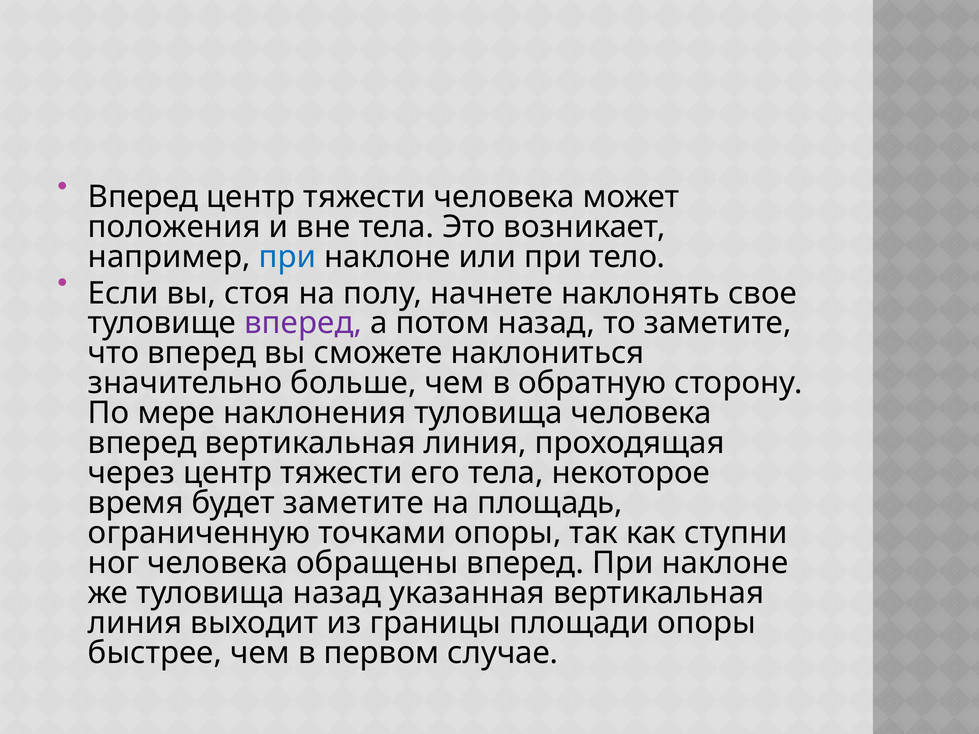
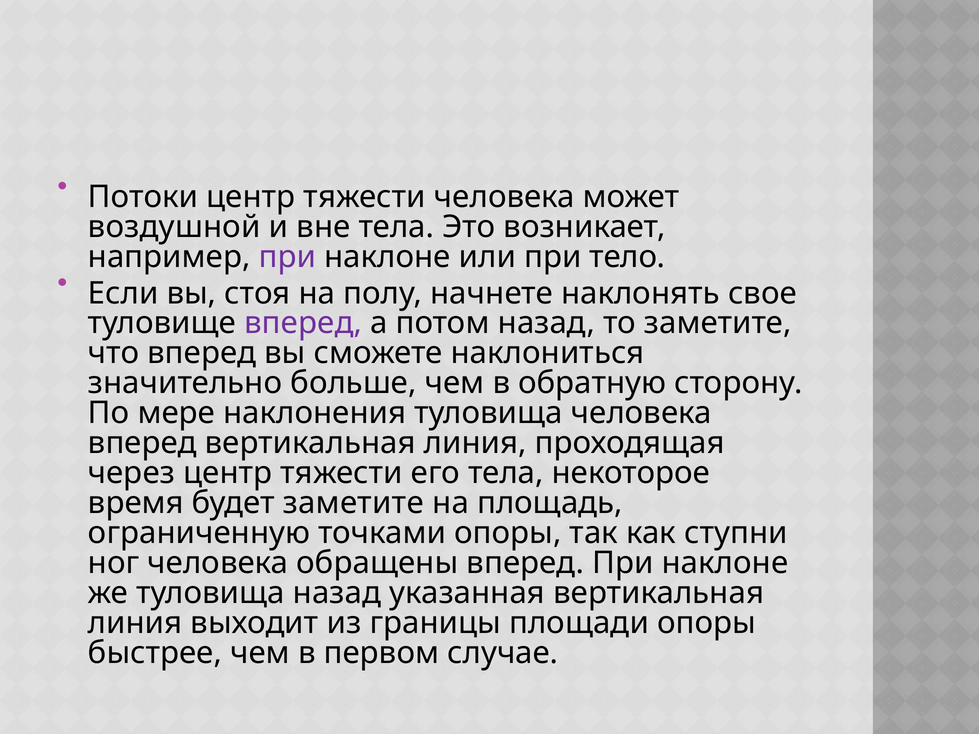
Вперед: Вперед -> Потоки (143, 197)
положения: положения -> воздушной (174, 227)
при colour: blue -> purple (287, 257)
